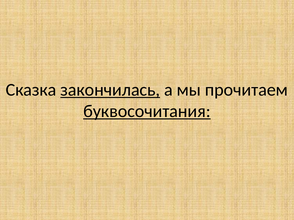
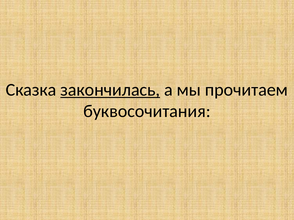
буквосочитания underline: present -> none (147, 111)
